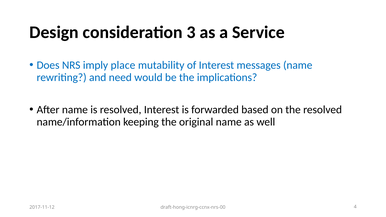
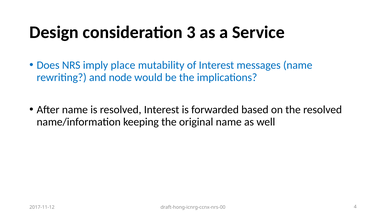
need: need -> node (120, 77)
